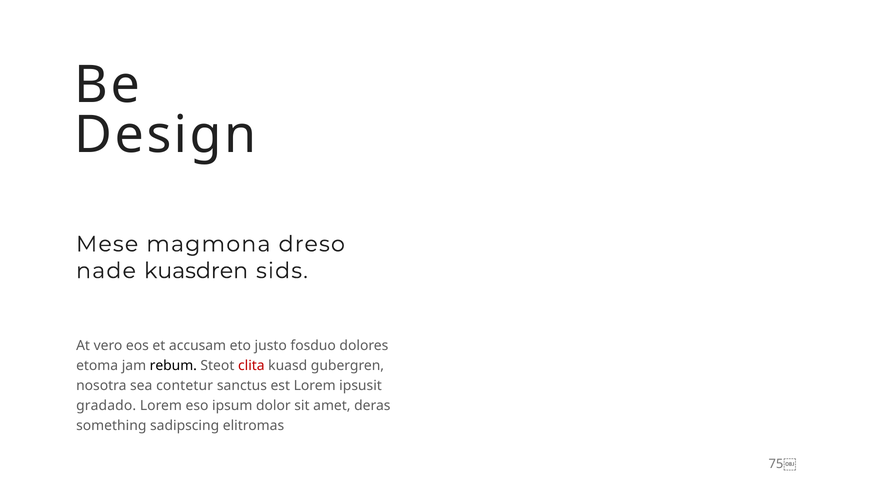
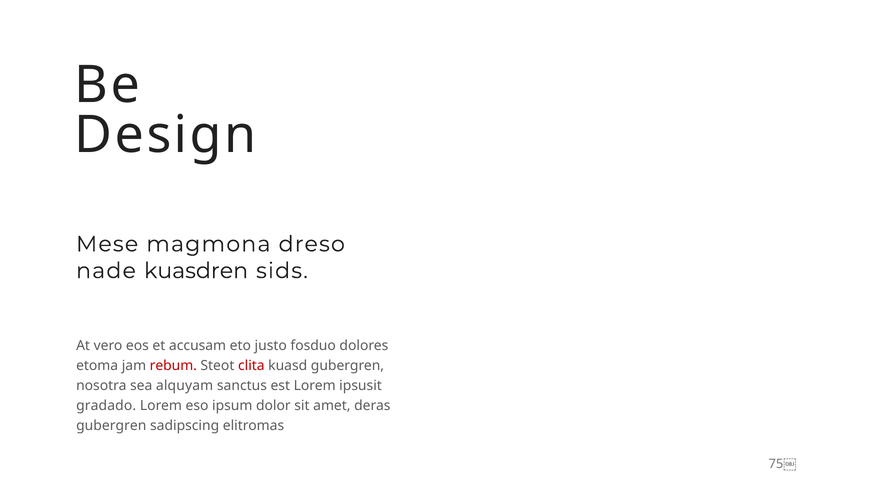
rebum colour: black -> red (173, 365)
contetur: contetur -> alquyam (185, 385)
something: something -> gubergren (111, 425)
